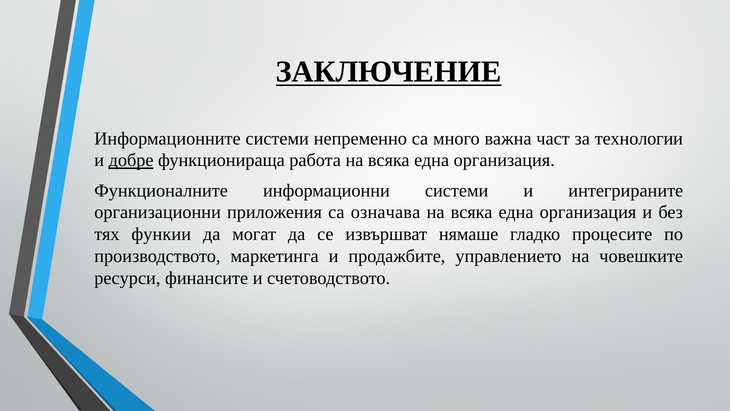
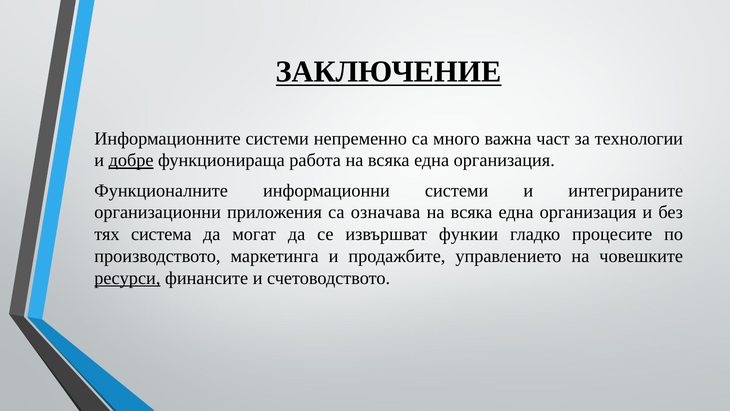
функии: функии -> система (161, 234)
нямаше: нямаше -> функии (469, 234)
ресурси underline: none -> present (127, 278)
